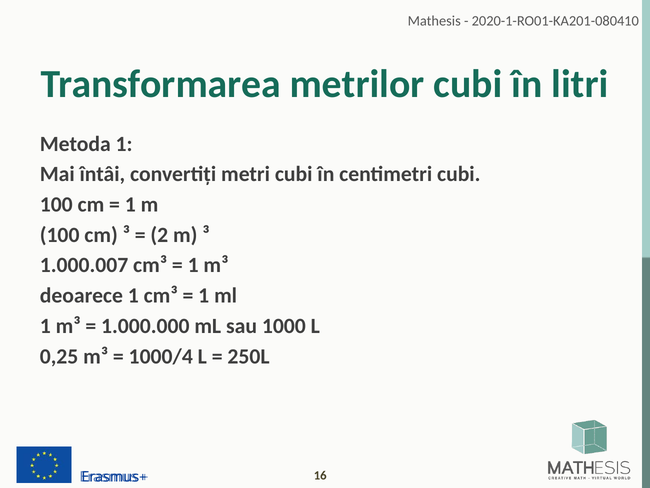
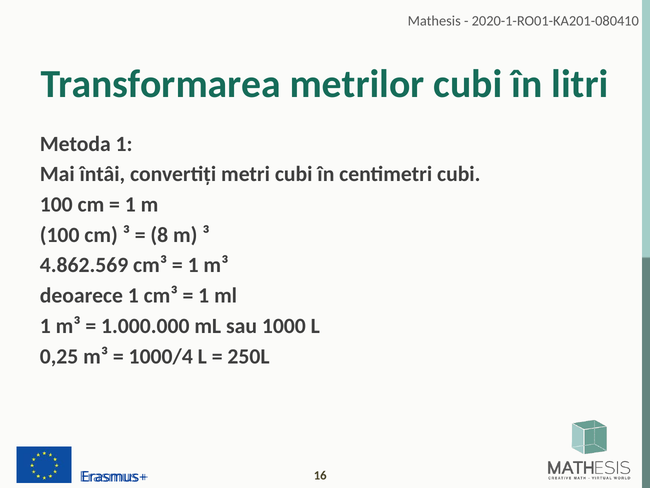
2: 2 -> 8 (159, 235)
1.000.007: 1.000.007 -> 4.862.569 (84, 265)
